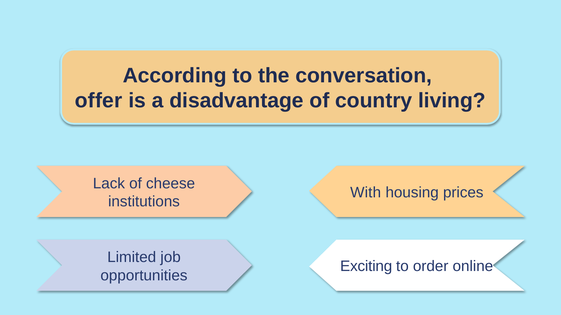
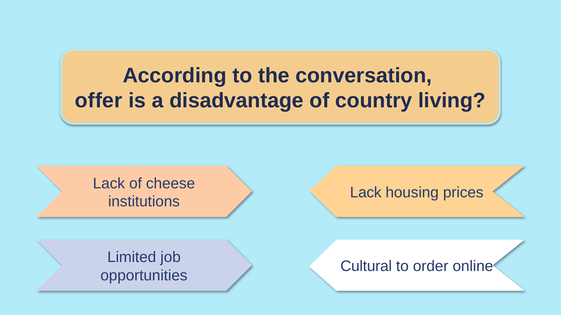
With: With -> Lack (366, 193)
Exciting: Exciting -> Cultural (366, 267)
